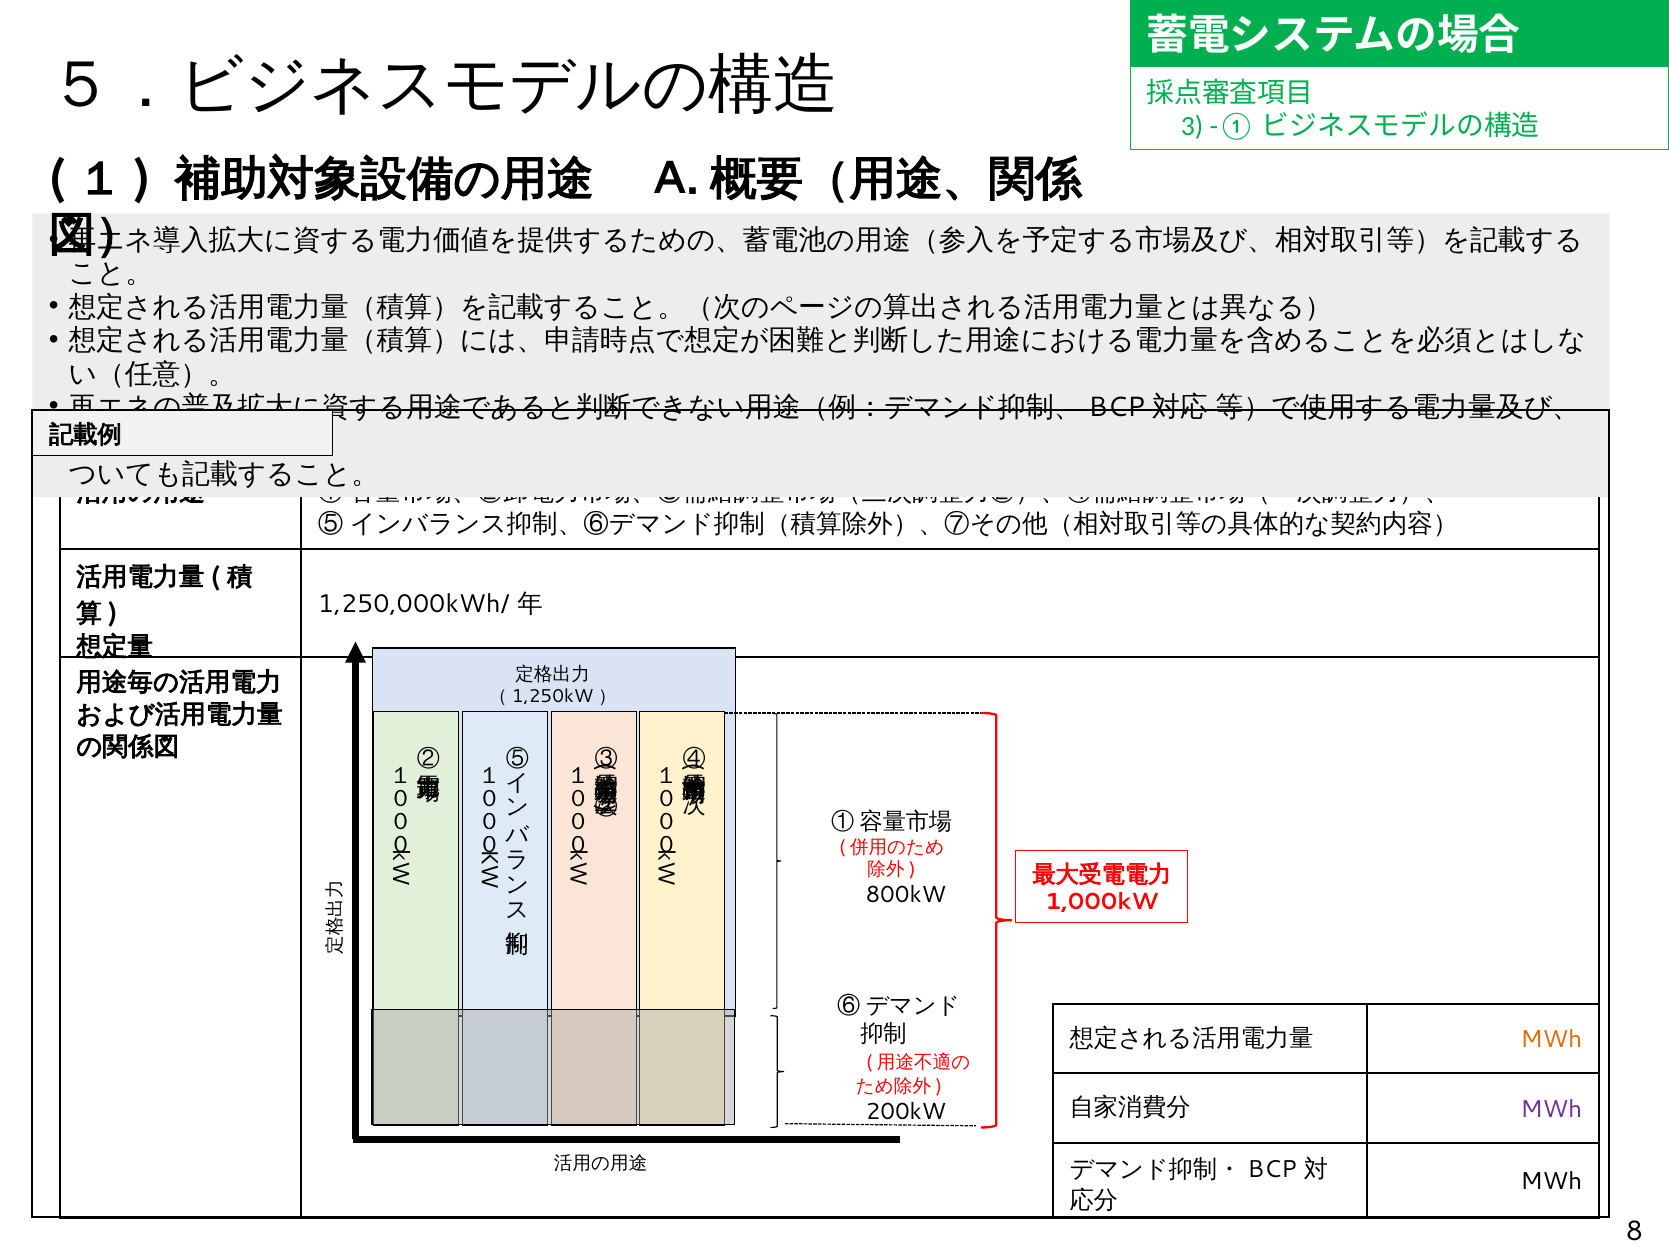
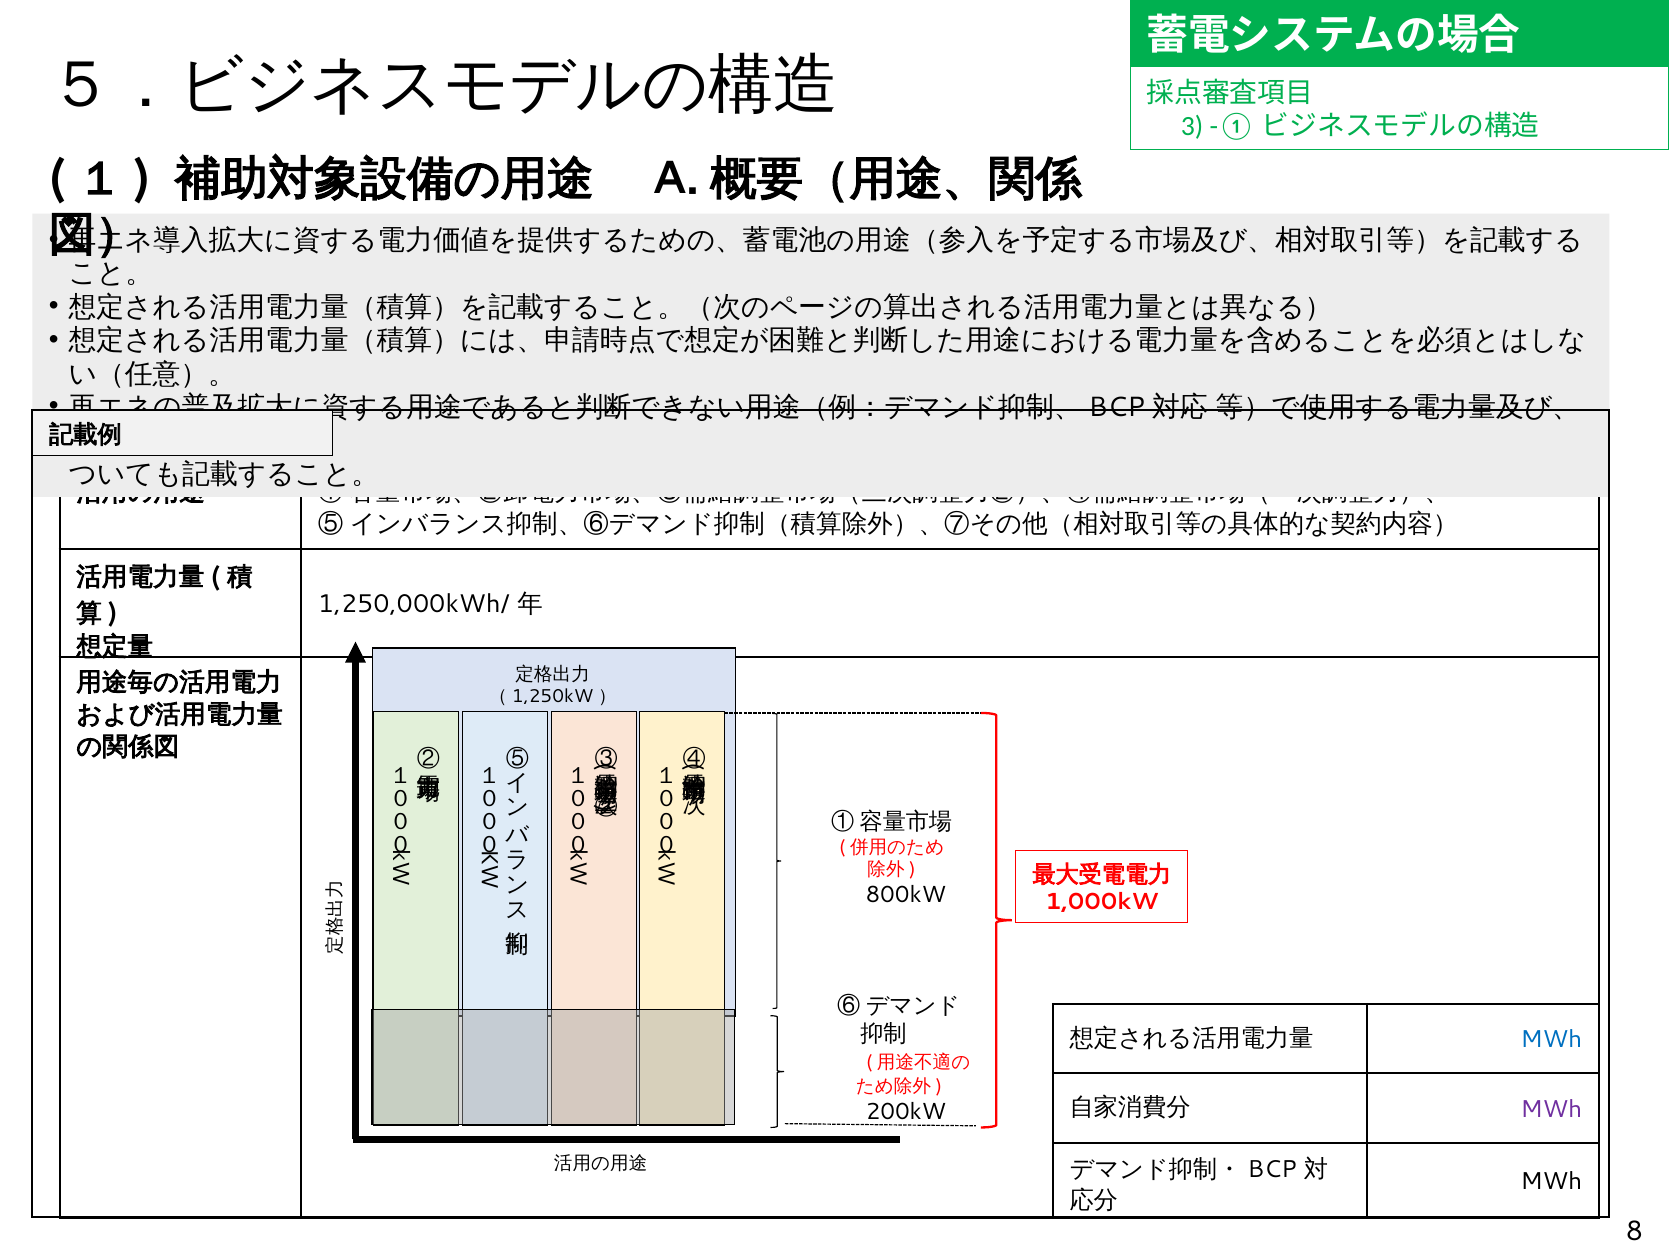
MWh colour: orange -> blue (1551, 1040)
